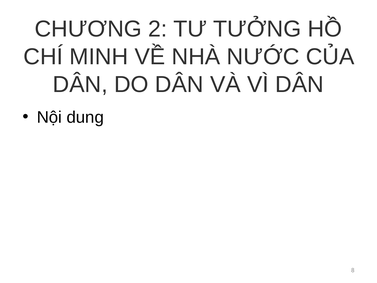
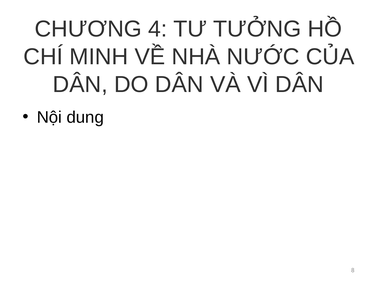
2: 2 -> 4 (158, 29)
